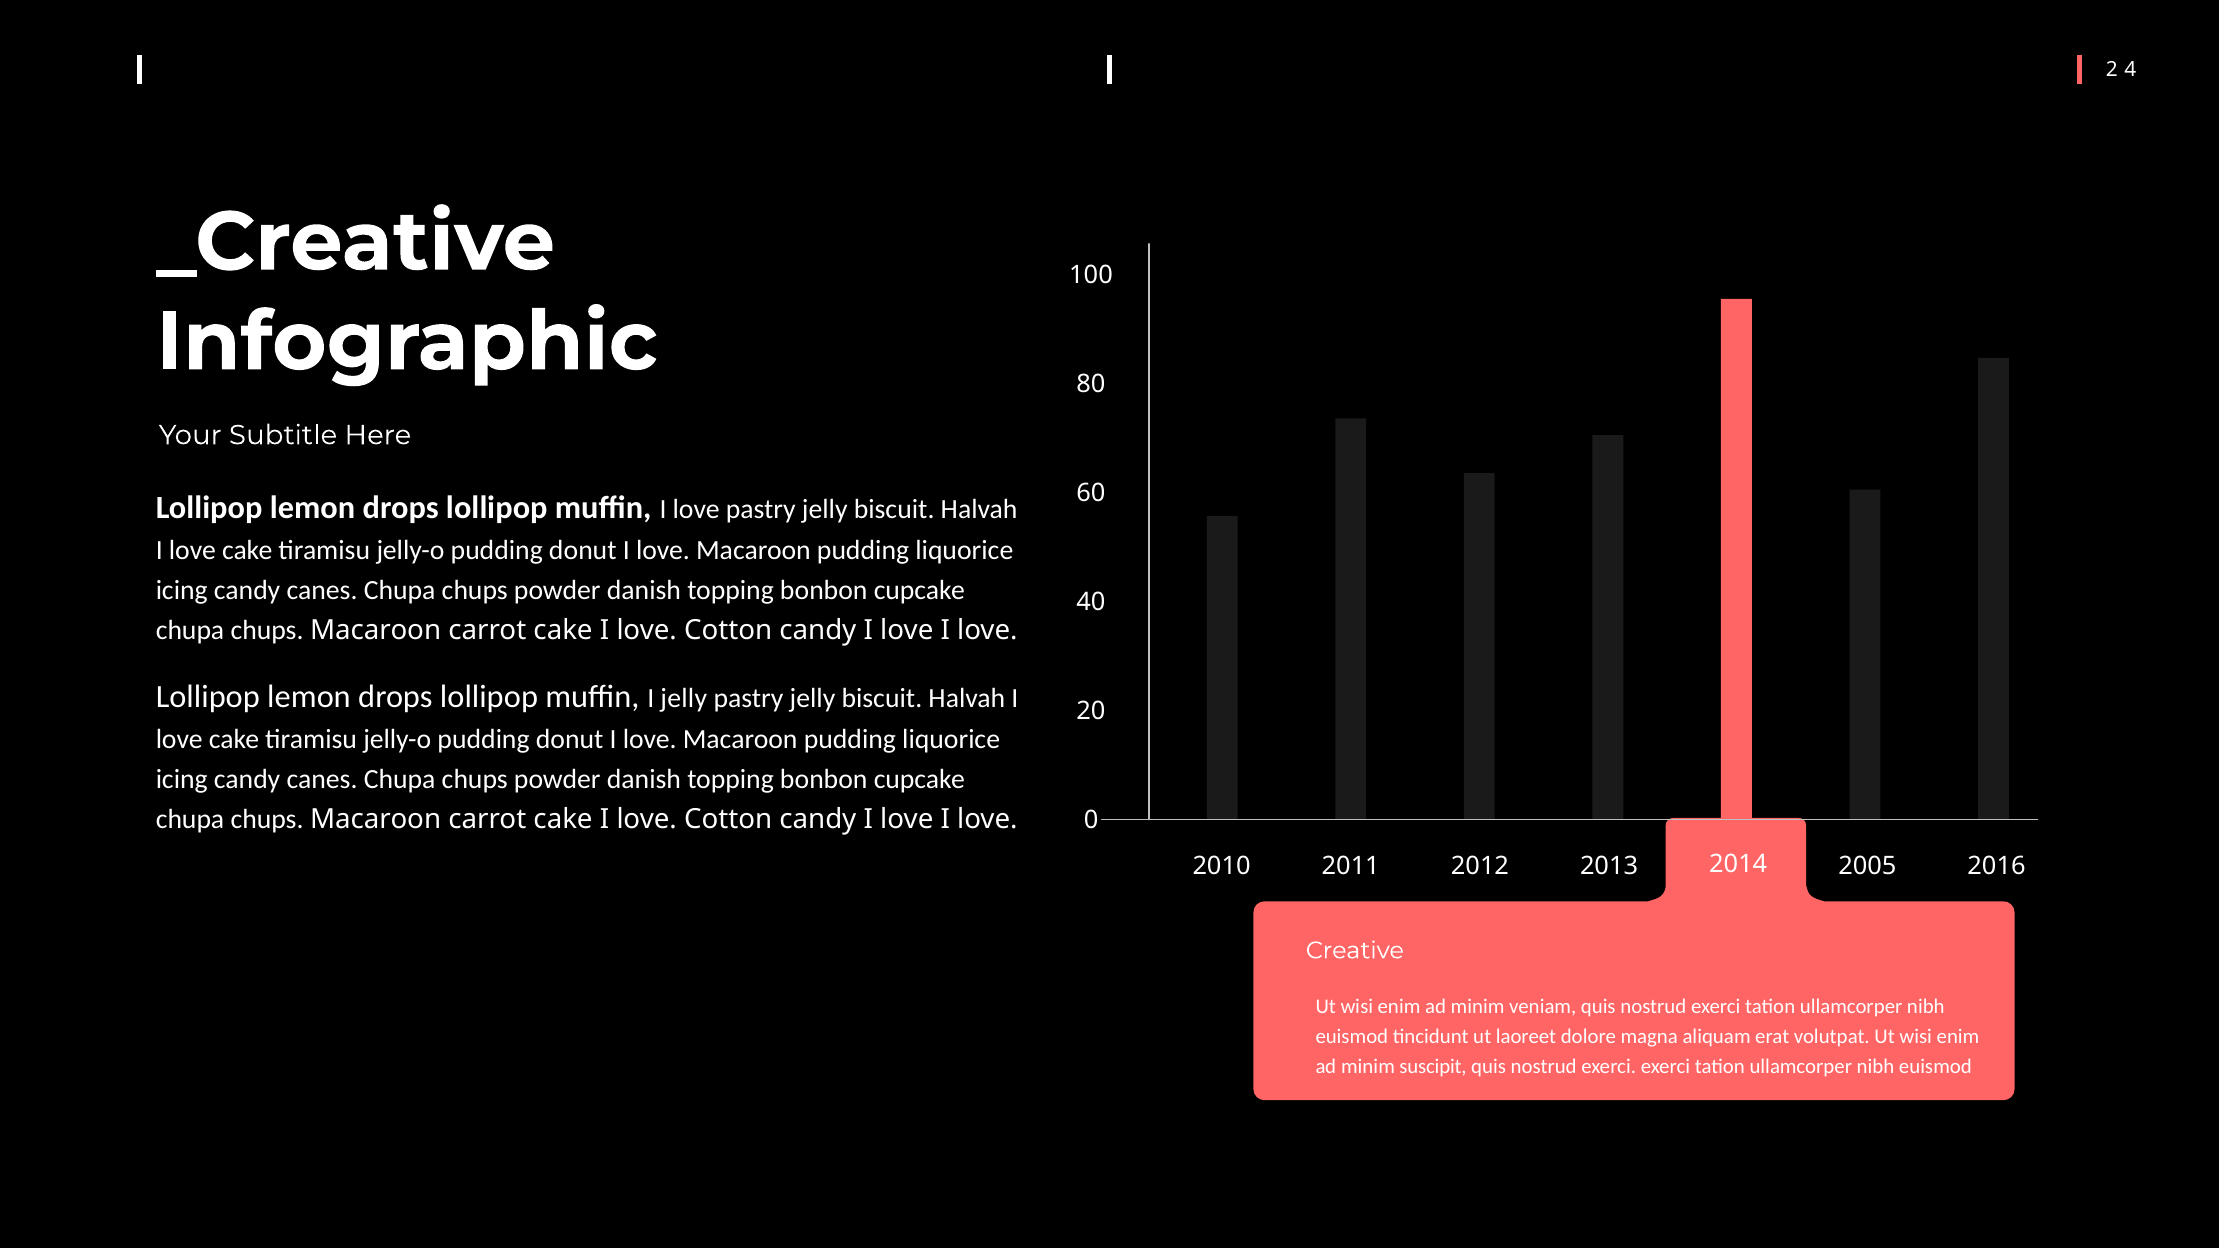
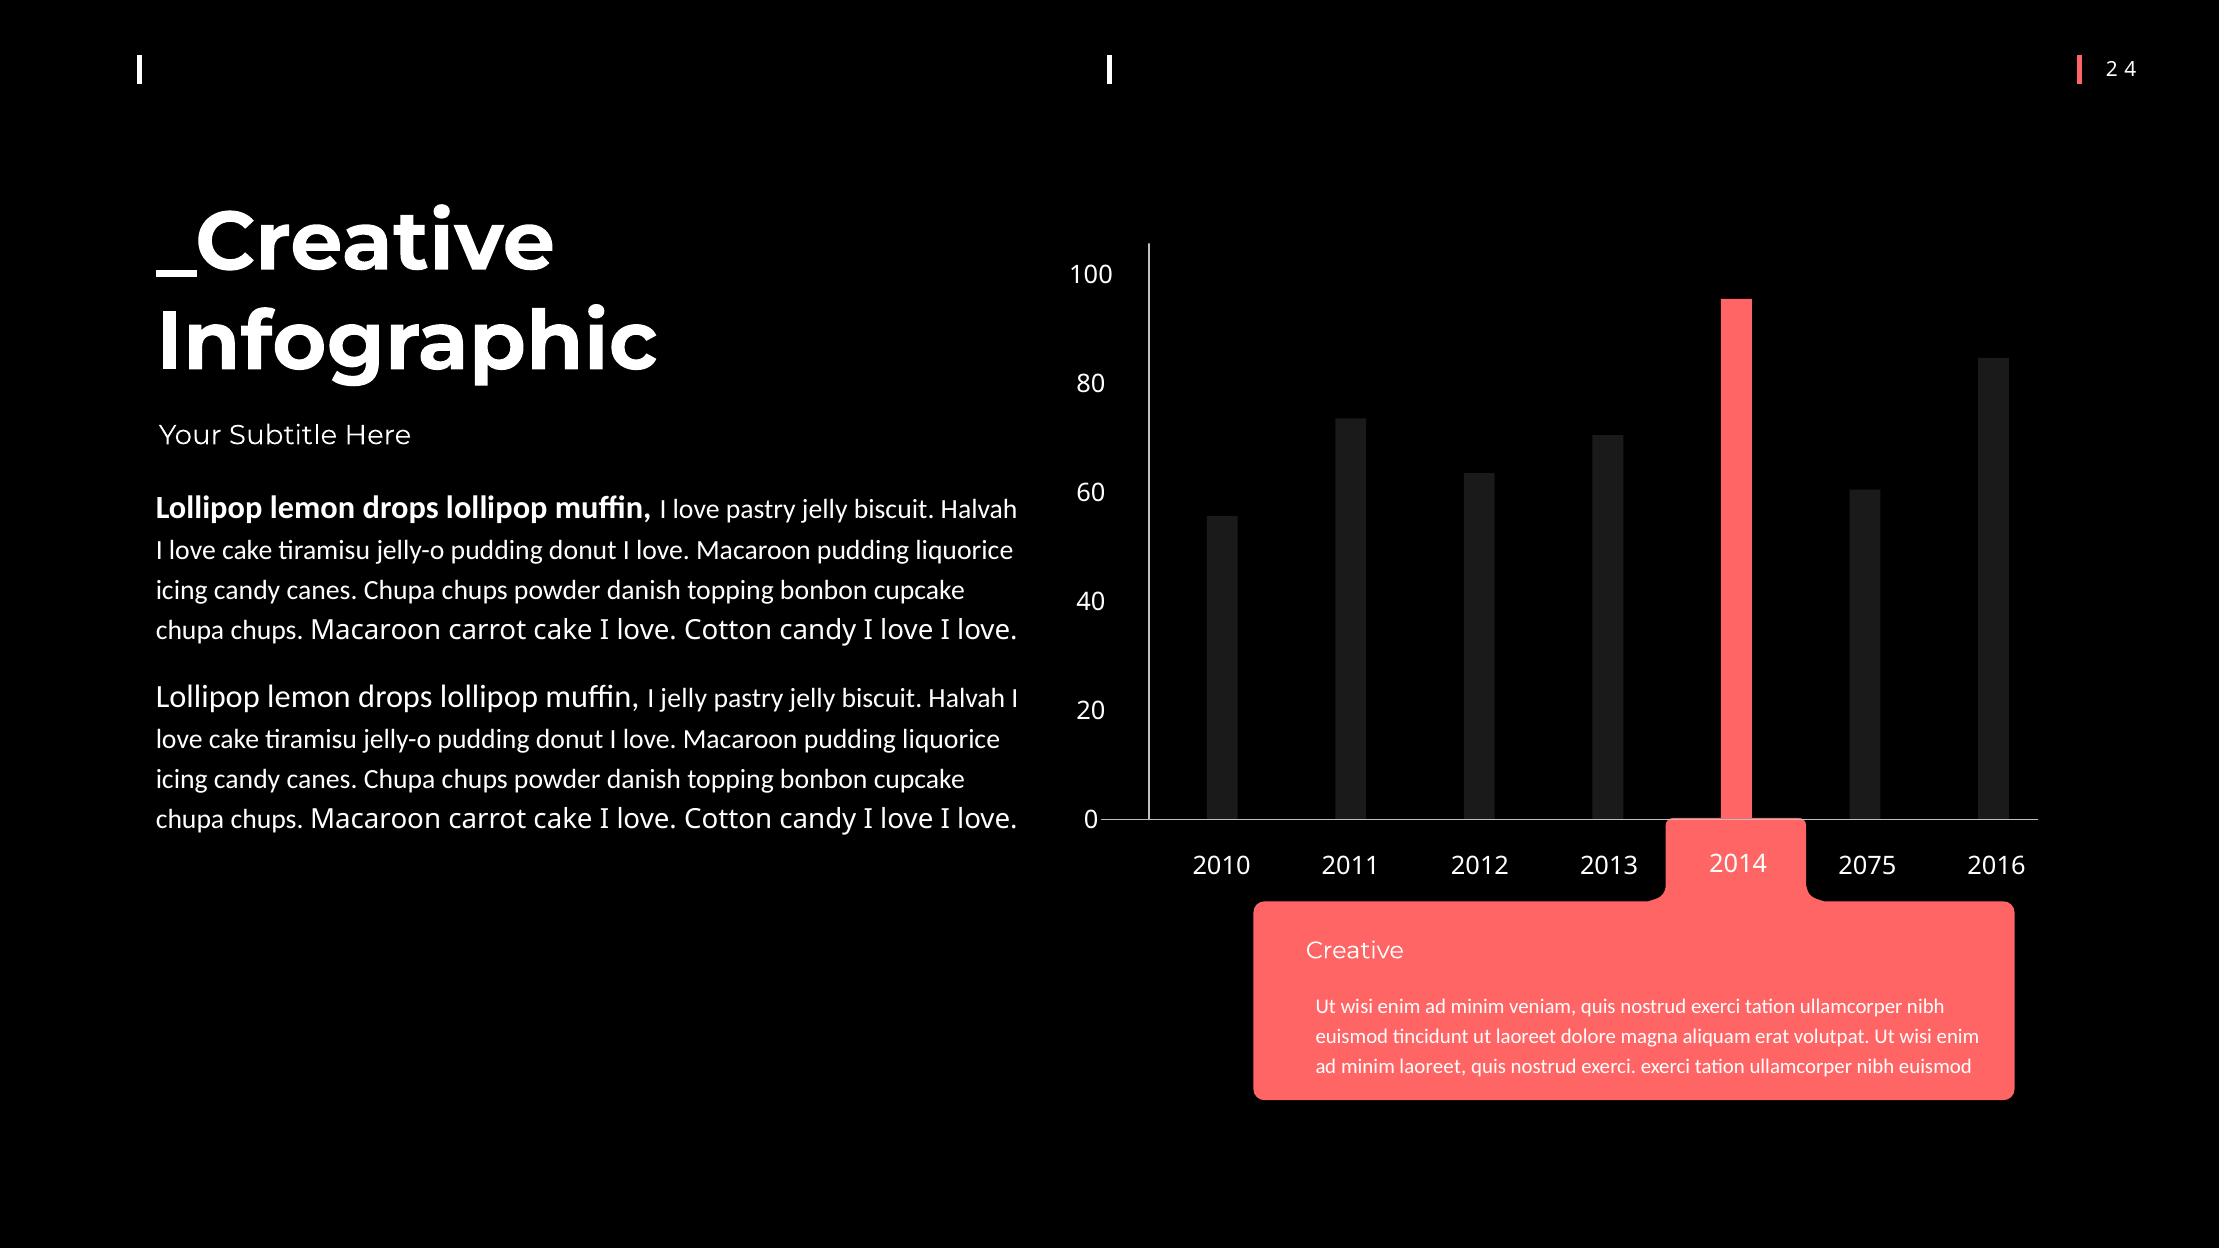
2005: 2005 -> 2075 (1867, 867)
minim suscipit: suscipit -> laoreet (1433, 1066)
